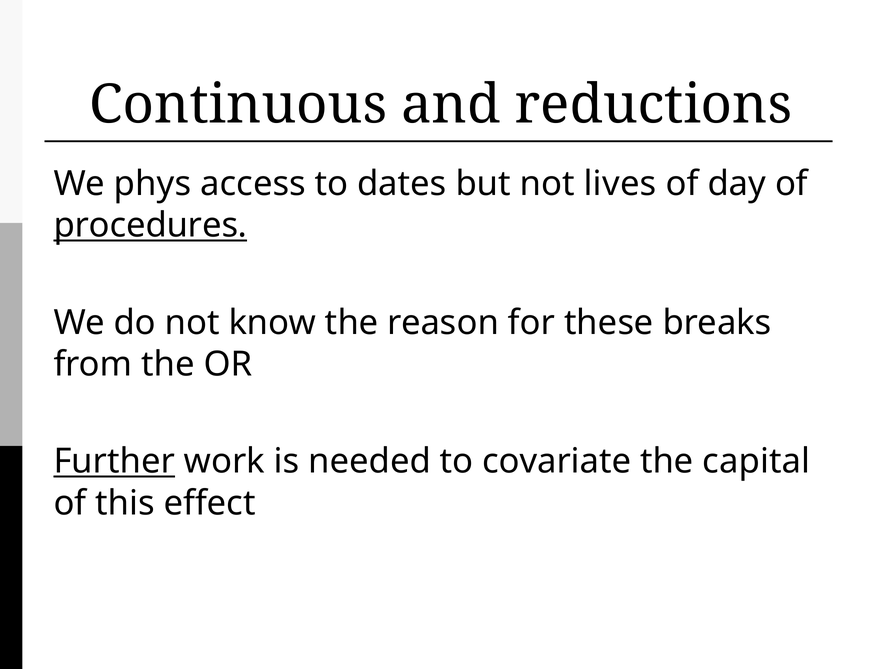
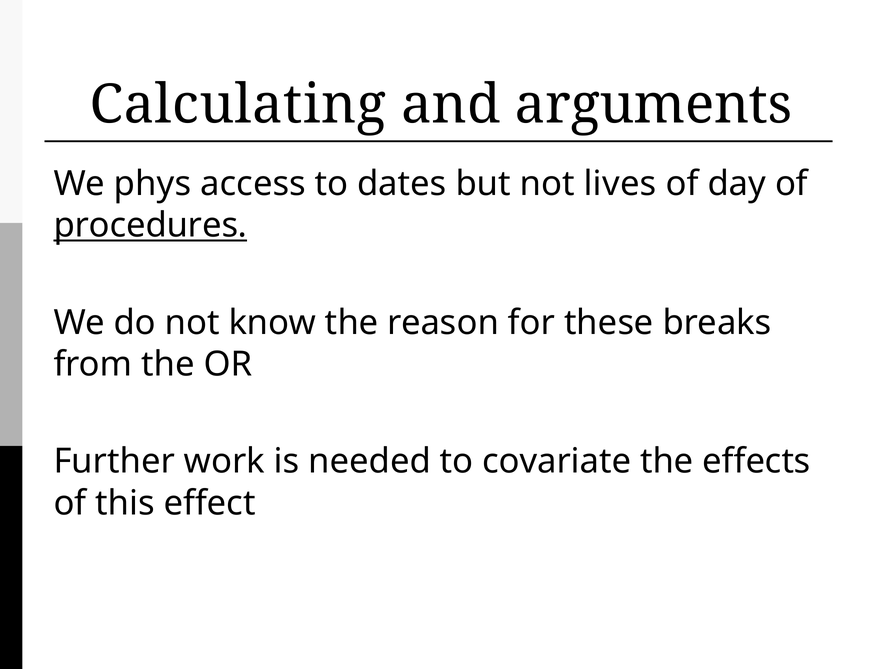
Continuous: Continuous -> Calculating (238, 105)
reductions: reductions -> arguments (654, 105)
Further underline: present -> none (114, 462)
capital: capital -> effects (757, 462)
